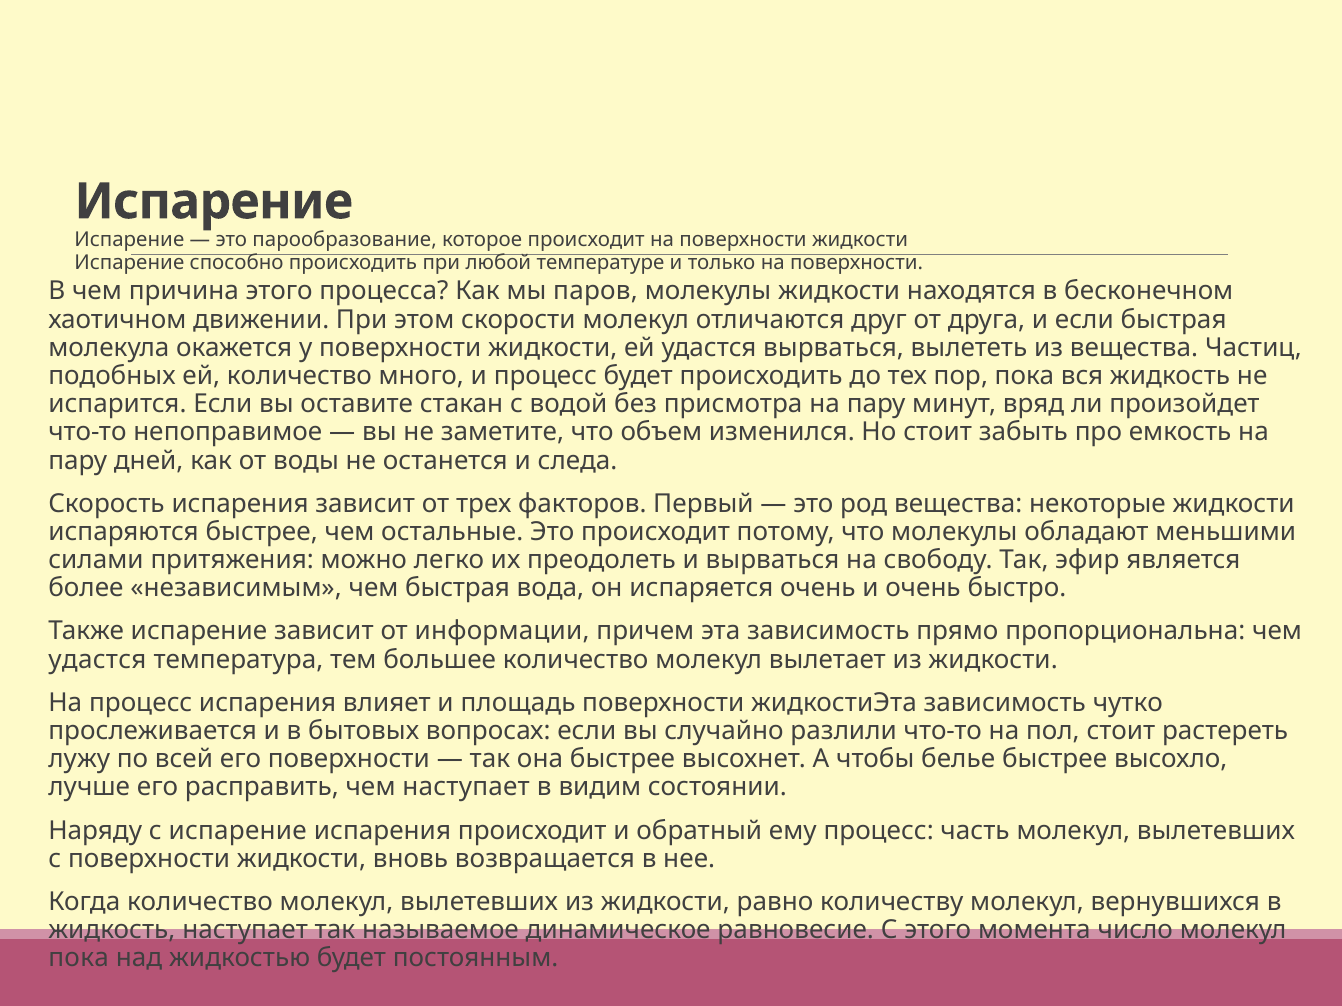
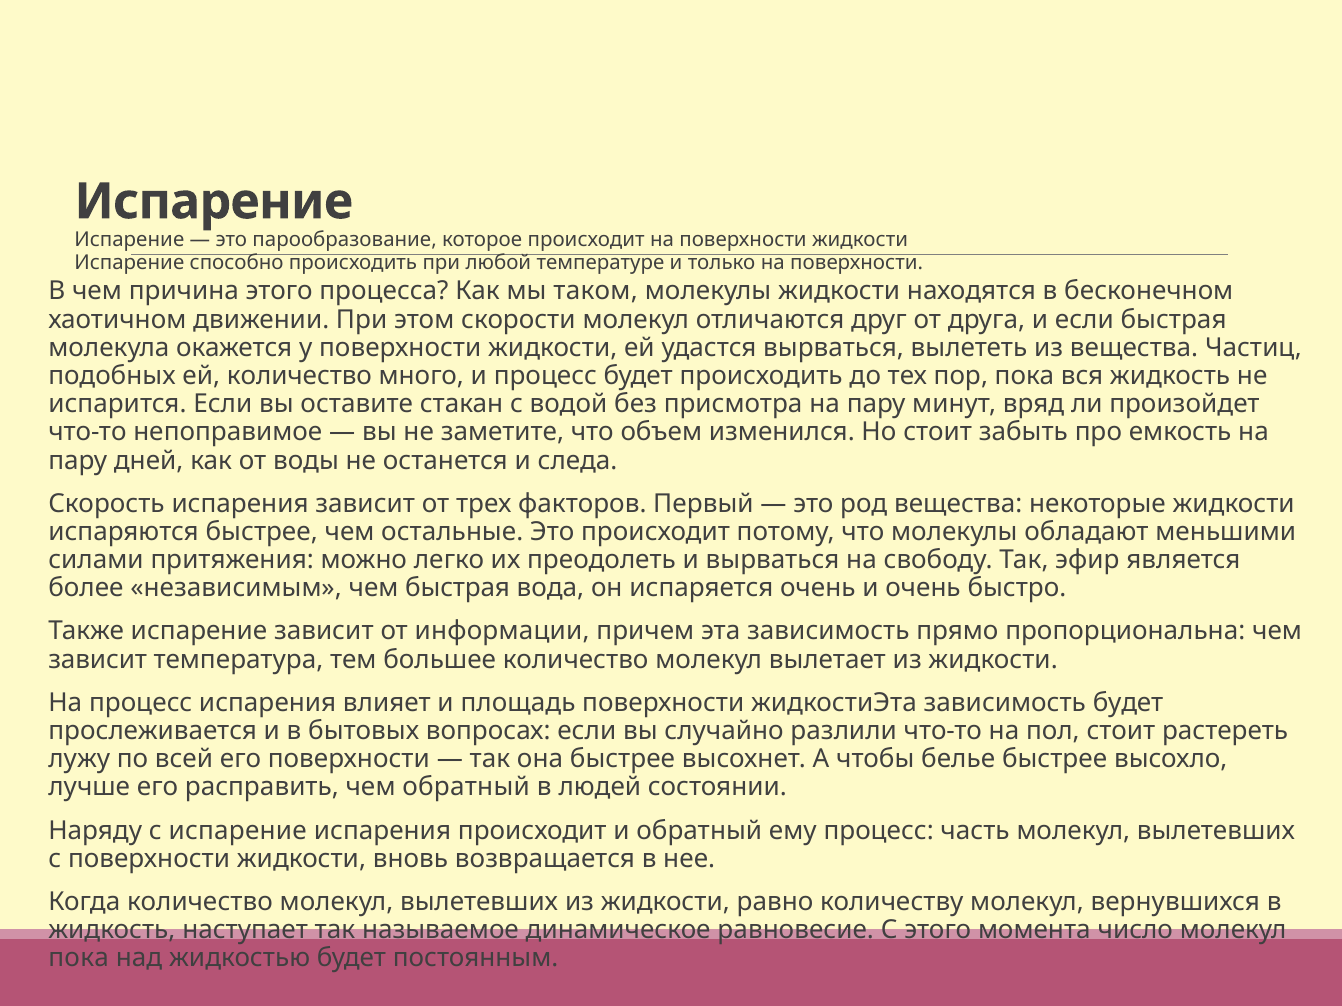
паров: паров -> таком (596, 291)
удастся: удастся -> зависит (98, 660)
зависимость чутко: чутко -> будет (1128, 703)
чем наступает: наступает -> обратный (466, 788)
видим: видим -> людей (600, 788)
